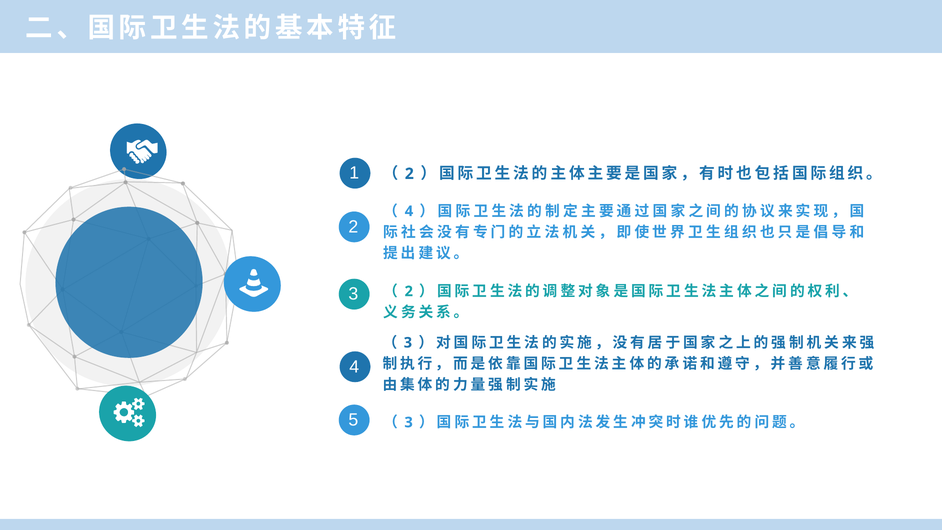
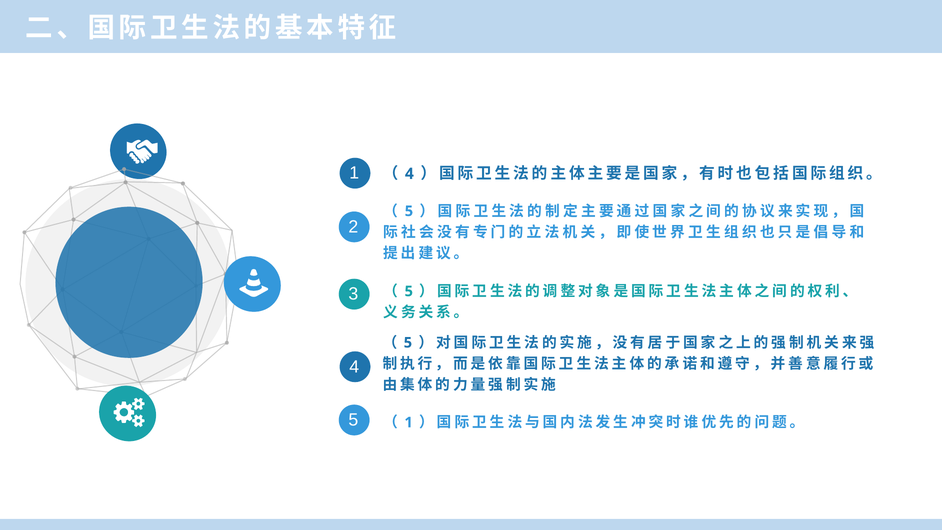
2: 2 -> 4 (409, 174)
4: 4 -> 5 (409, 211)
2: 2 -> 5 (409, 291)
3: 3 -> 5 (408, 343)
3: 3 -> 1 (409, 422)
